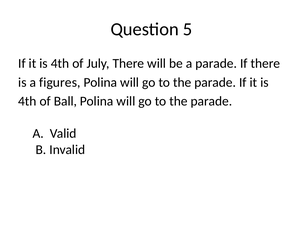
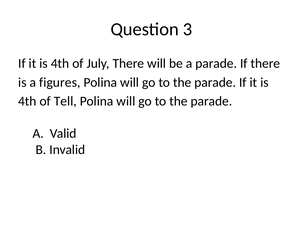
5: 5 -> 3 (188, 29)
Ball: Ball -> Tell (65, 101)
